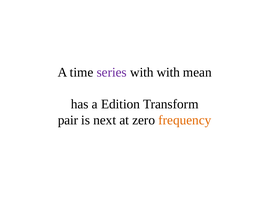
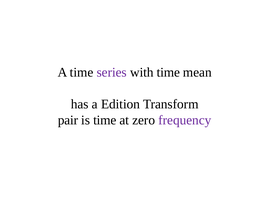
with with: with -> time (168, 72)
is next: next -> time (105, 120)
frequency colour: orange -> purple (185, 120)
